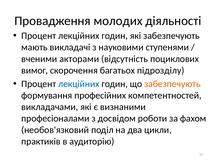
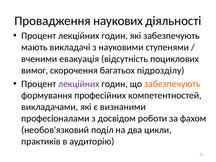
молодих: молодих -> наукових (118, 21)
акторами: акторами -> евакуація (79, 59)
лекційних colour: blue -> purple (79, 84)
